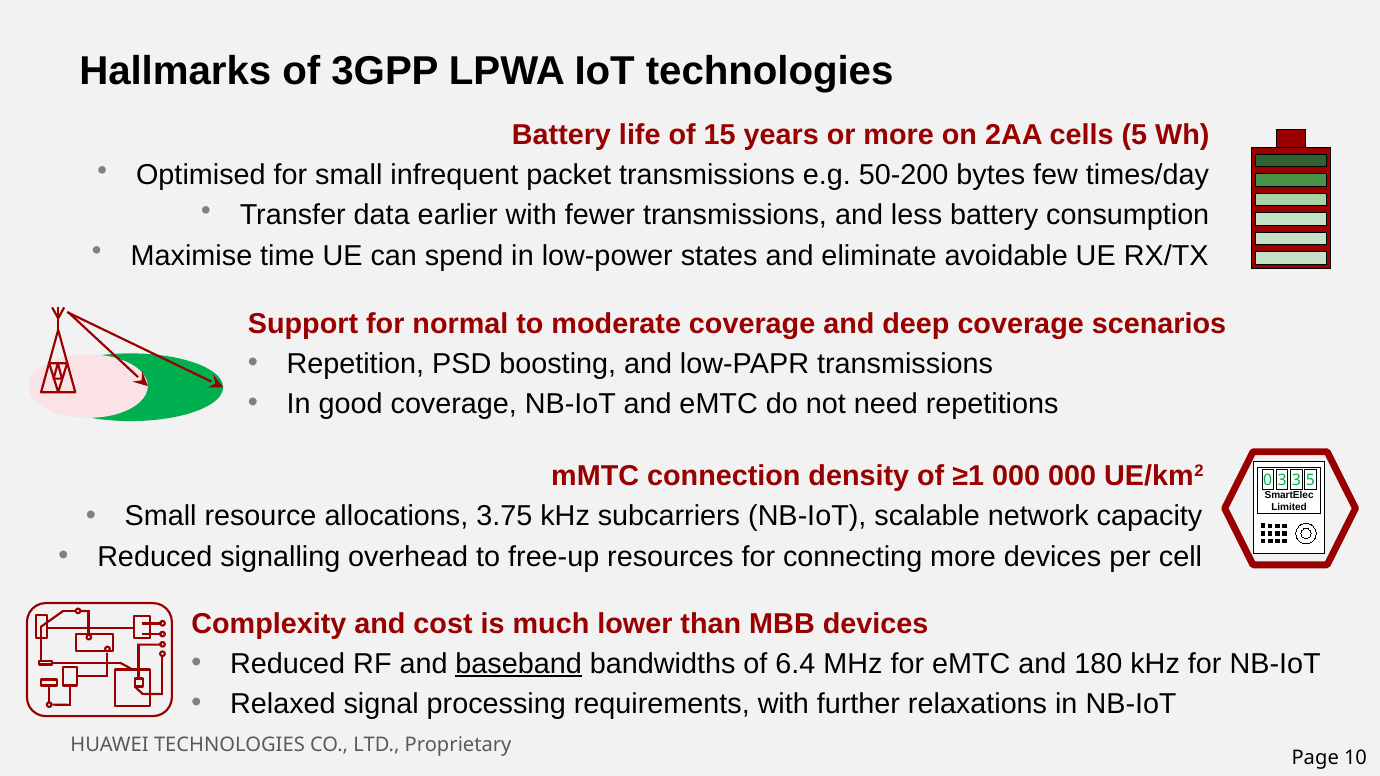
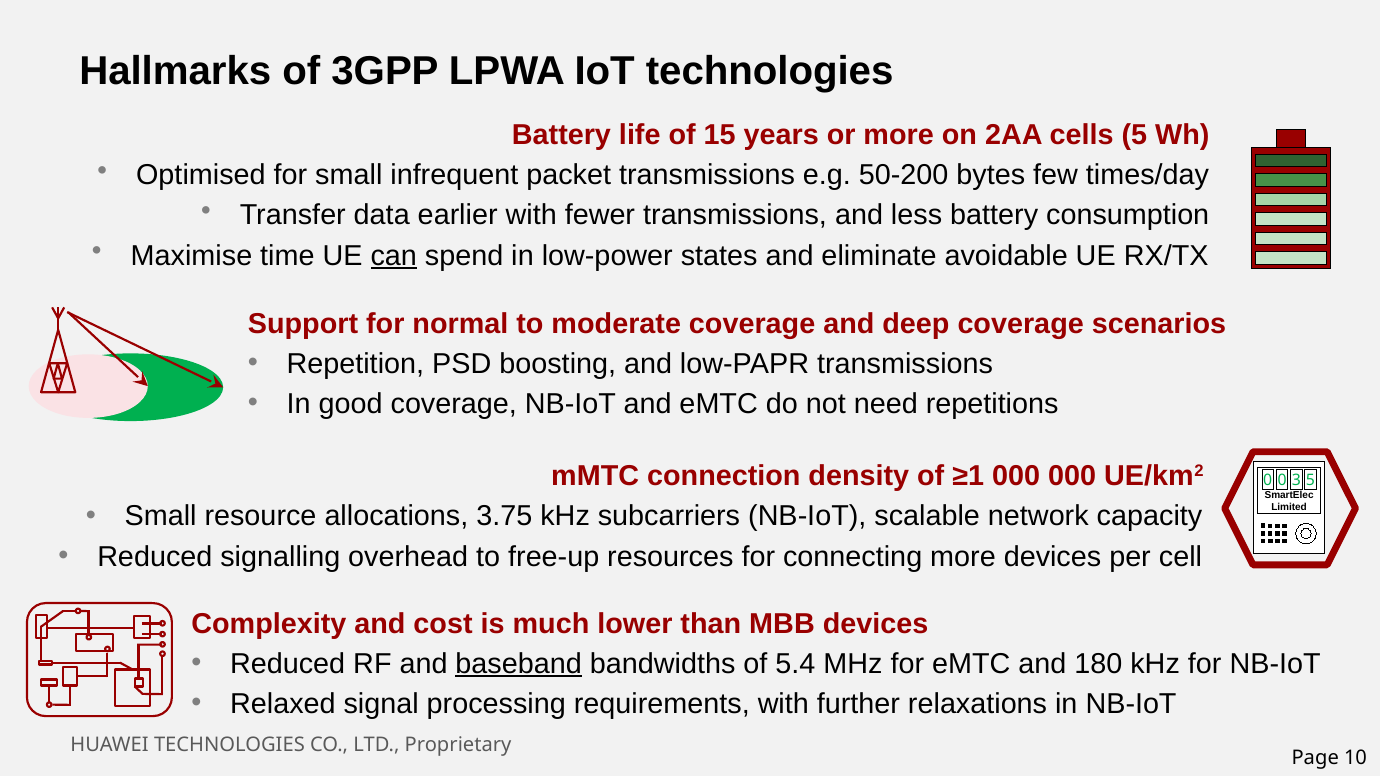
can underline: none -> present (394, 256)
0 3: 3 -> 0 (1282, 481)
6.4: 6.4 -> 5.4 (795, 664)
